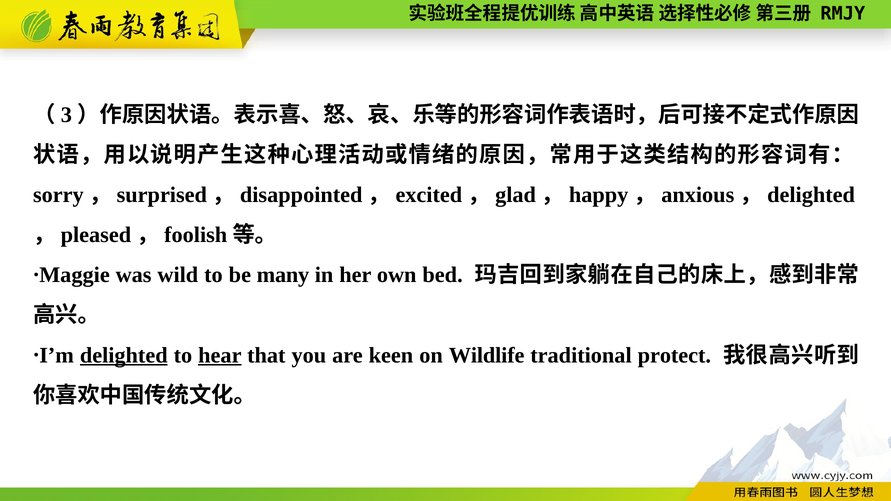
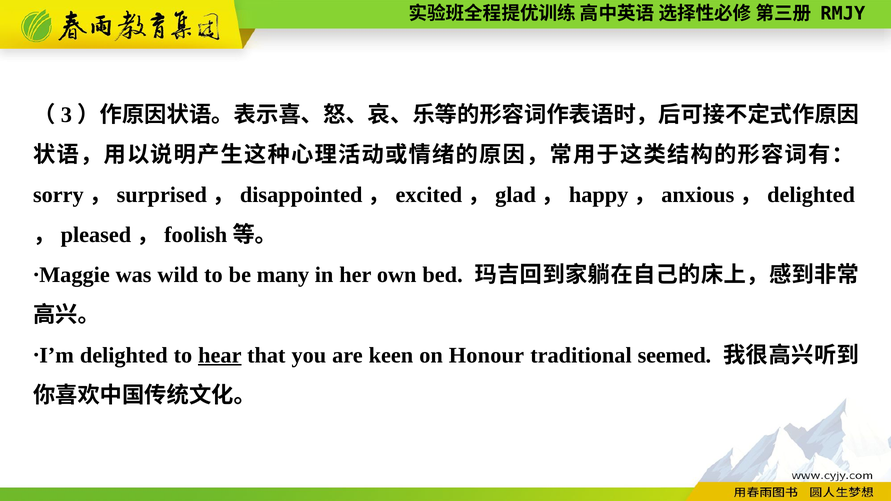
delighted underline: present -> none (124, 355)
Wildlife: Wildlife -> Honour (486, 355)
protect: protect -> seemed (674, 355)
